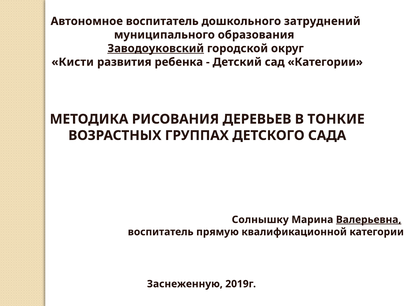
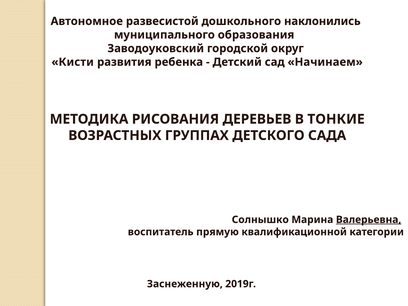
Автономное воспитатель: воспитатель -> развесистой (162, 21)
затруднений: затруднений -> наклонились (322, 21)
Заводоуковский underline: present -> none (156, 48)
сад Категории: Категории -> Начинаем (325, 62)
Солнышку: Солнышку -> Солнышко (260, 220)
